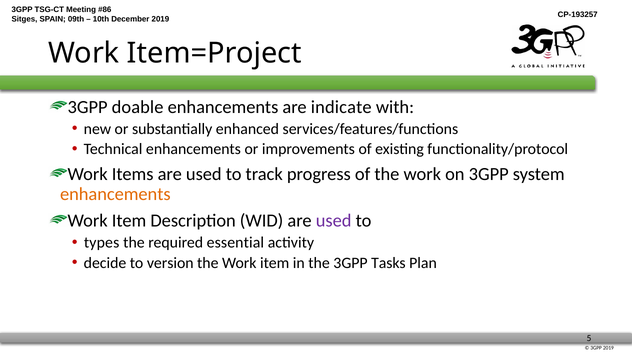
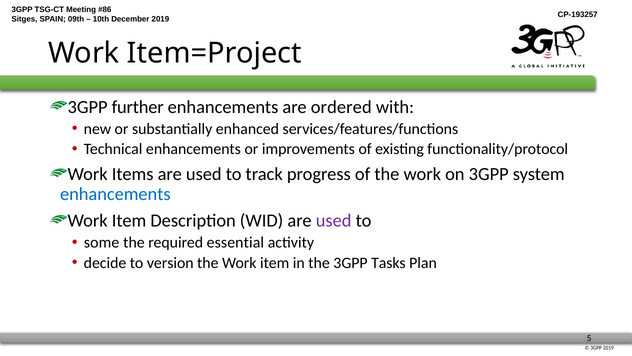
doable: doable -> further (138, 107)
indicate: indicate -> ordered (341, 107)
enhancements colour: orange -> blue (115, 194)
types: types -> some (102, 242)
